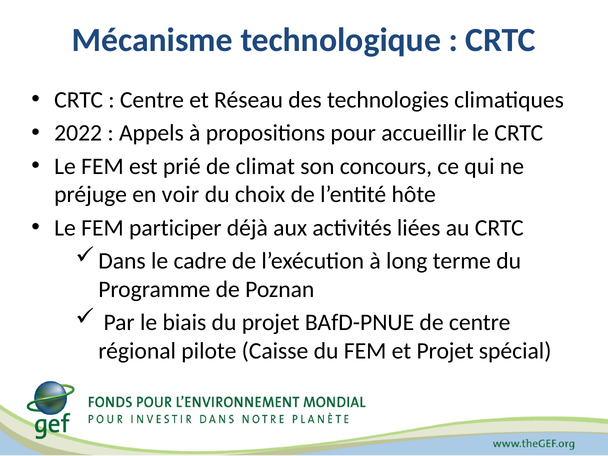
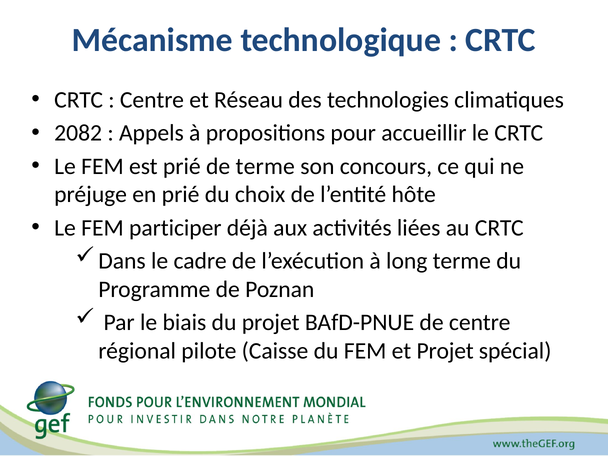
2022: 2022 -> 2082 (78, 133)
de climat: climat -> terme (265, 166)
en voir: voir -> prié (181, 195)
